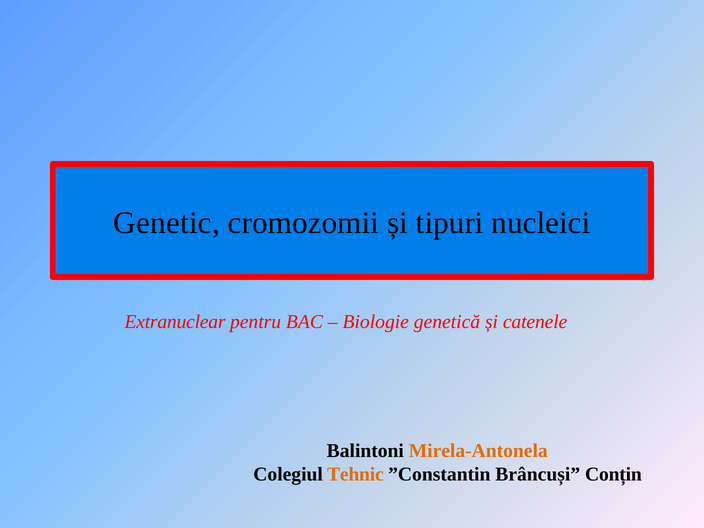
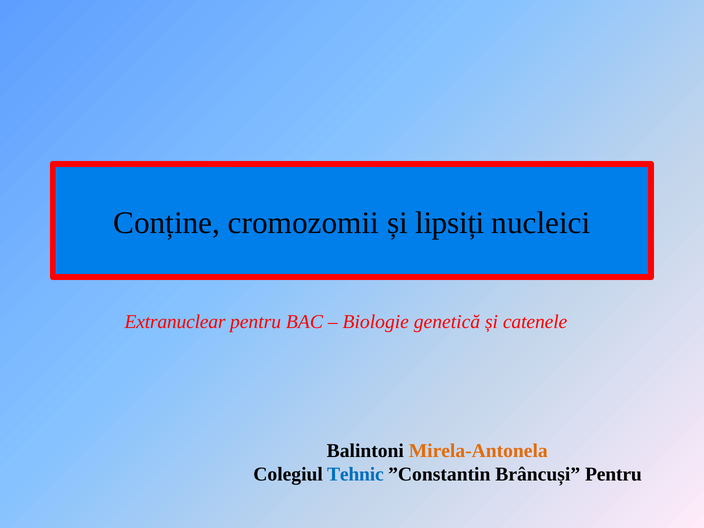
Genetic: Genetic -> Conține (167, 223)
tipuri: tipuri -> lipsiți (450, 223)
Tehnic colour: orange -> blue (355, 474)
Brâncuși Conțin: Conțin -> Pentru (613, 474)
